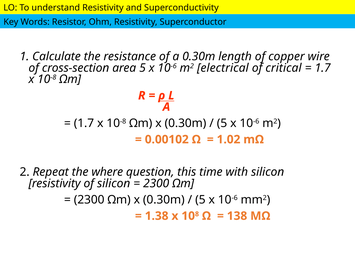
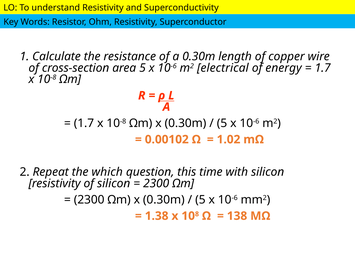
critical: critical -> energy (284, 68)
where: where -> which (107, 172)
